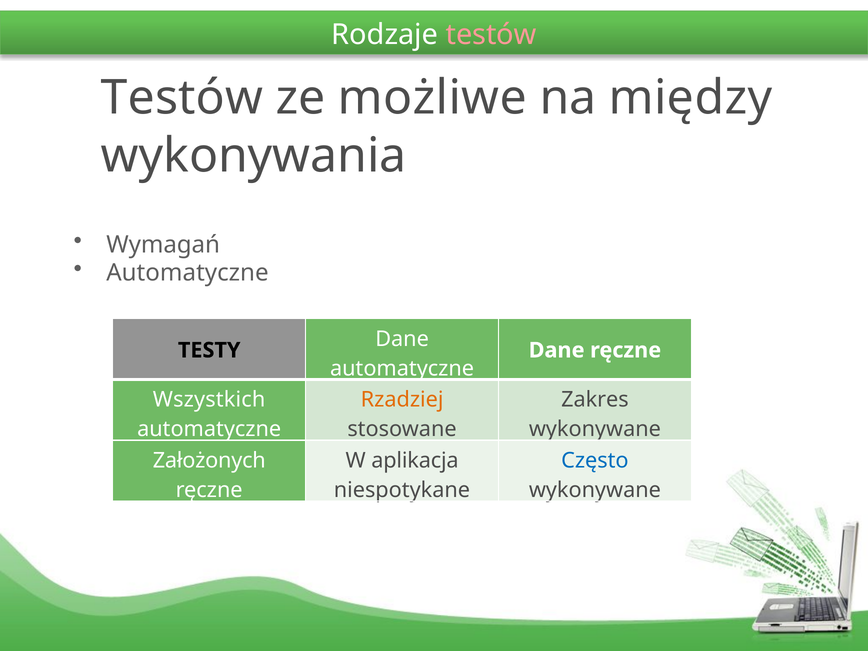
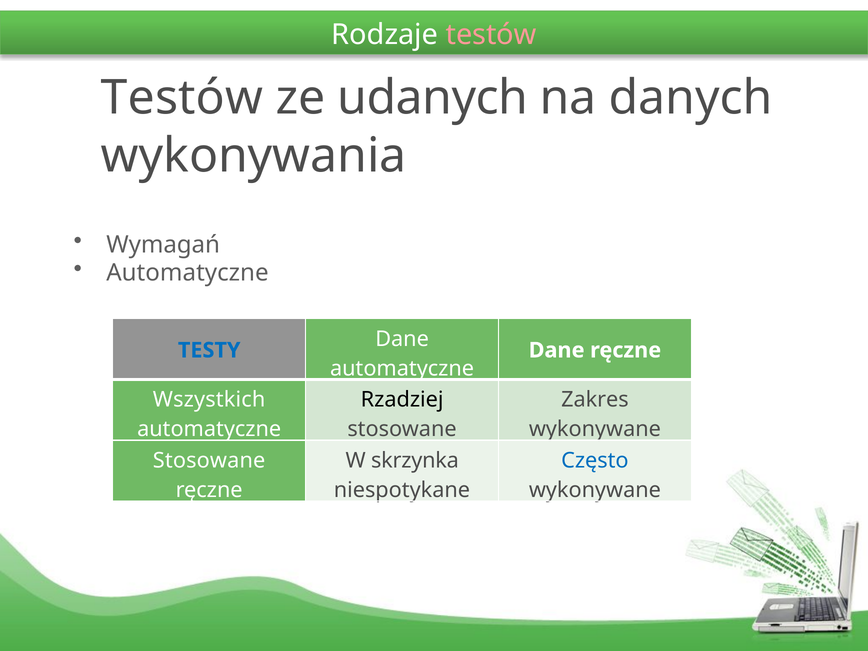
możliwe: możliwe -> udanych (433, 98)
między: między -> danych (691, 98)
TESTY colour: black -> blue (209, 350)
Rzadziej colour: orange -> black (402, 400)
Założonych: Założonych -> Stosowane (209, 461)
aplikacja: aplikacja -> skrzynka (415, 461)
